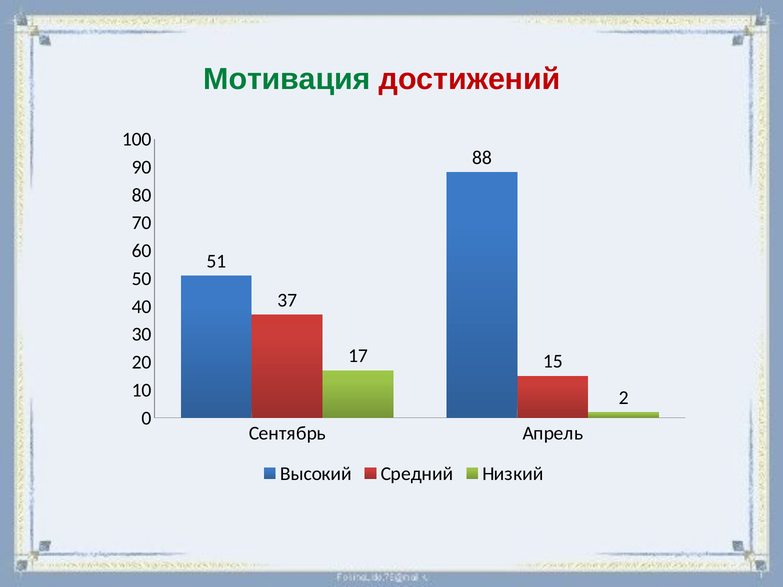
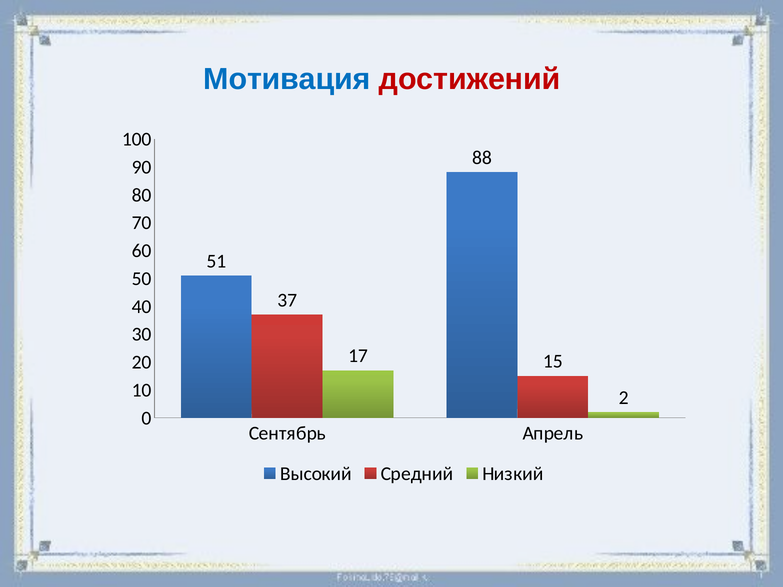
Мотивация colour: green -> blue (287, 79)
